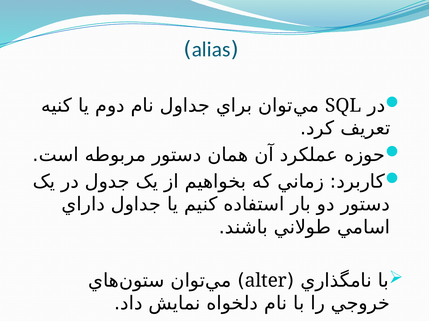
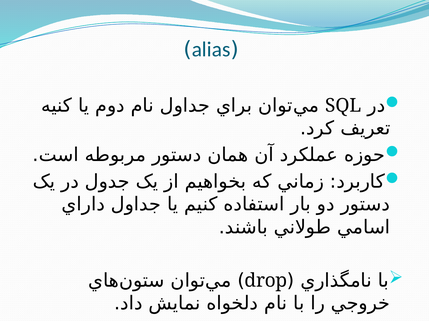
alter: alter -> drop (266, 281)
